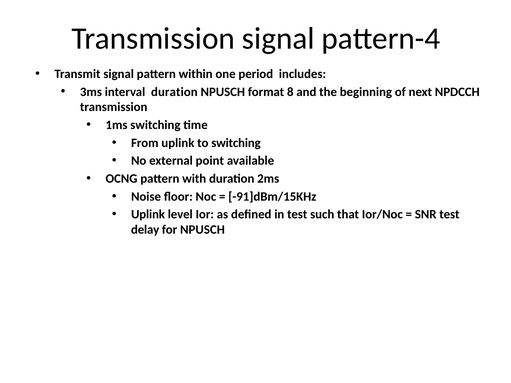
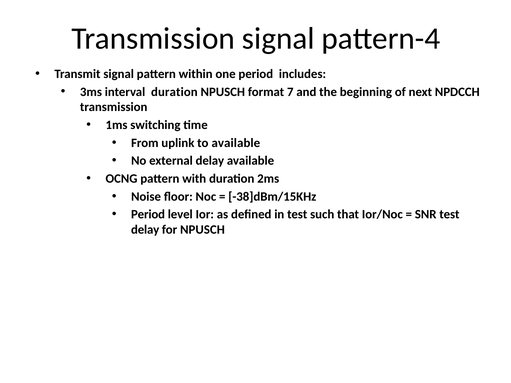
8: 8 -> 7 (290, 92)
to switching: switching -> available (236, 143)
external point: point -> delay (210, 161)
-91]dBm/15KHz: -91]dBm/15KHz -> -38]dBm/15KHz (272, 197)
Uplink: Uplink -> Period (148, 214)
